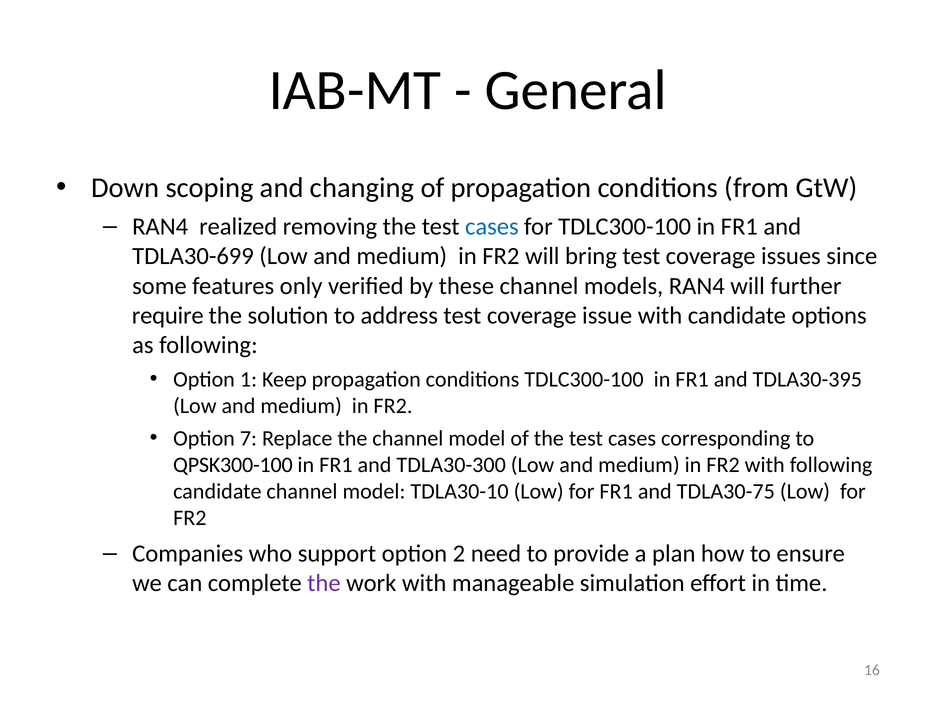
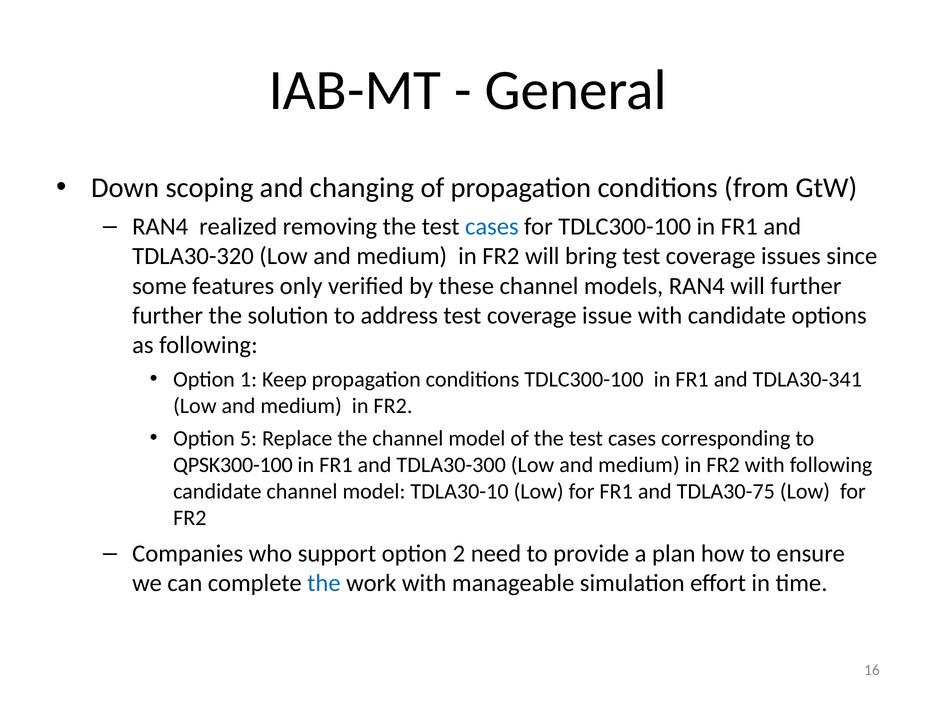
TDLA30-699: TDLA30-699 -> TDLA30-320 (193, 256)
require: require -> further (168, 316)
TDLA30-395: TDLA30-395 -> TDLA30-341 (807, 379)
7: 7 -> 5 (248, 439)
the colour: purple -> blue (324, 583)
